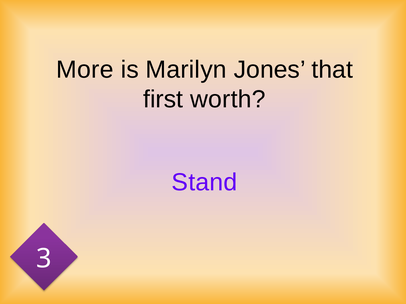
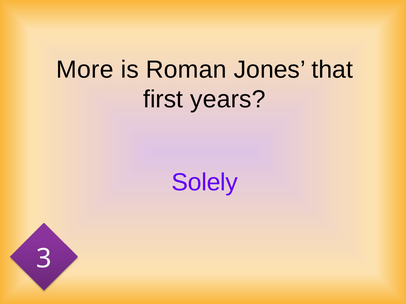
Marilyn: Marilyn -> Roman (186, 70)
worth: worth -> years (228, 99)
Stand: Stand -> Solely (205, 183)
